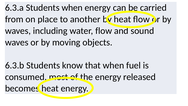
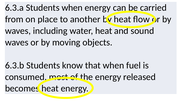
water flow: flow -> heat (104, 31)
